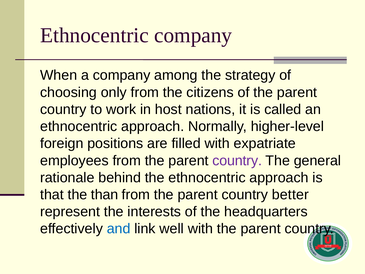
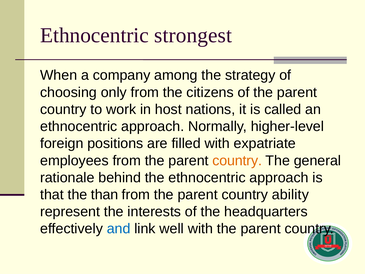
Ethnocentric company: company -> strongest (193, 35)
country colour: purple -> orange (237, 160)
better: better -> ability (290, 195)
